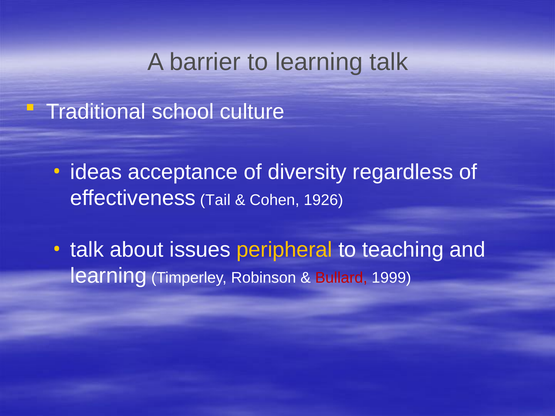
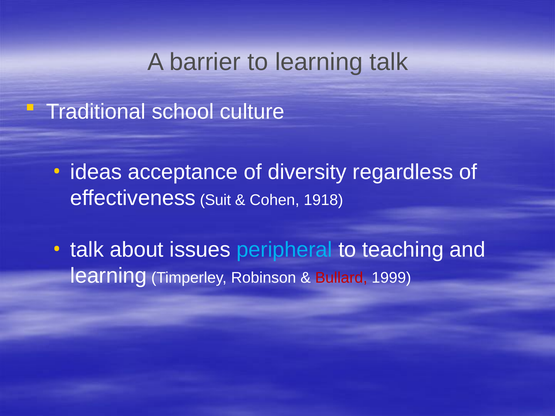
Tail: Tail -> Suit (215, 200)
1926: 1926 -> 1918 (323, 200)
peripheral colour: yellow -> light blue (284, 250)
